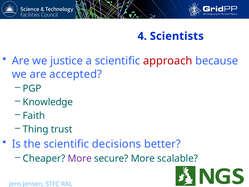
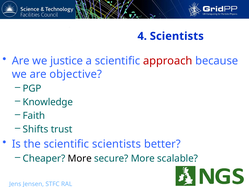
accepted: accepted -> objective (76, 74)
Thing: Thing -> Shifts (36, 129)
scientific decisions: decisions -> scientists (117, 144)
More colour: purple -> black (80, 158)
